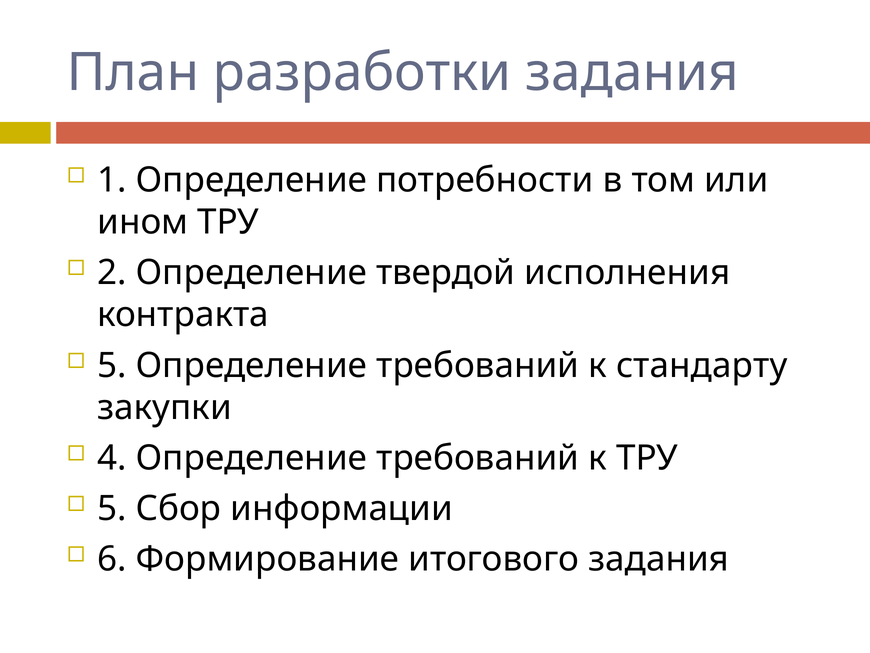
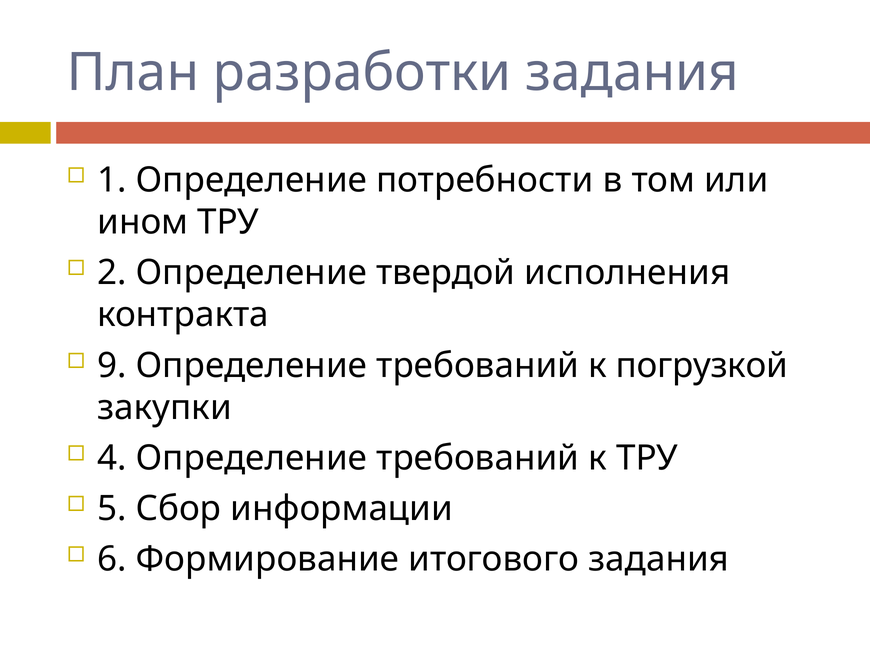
5: 5 -> 9 (112, 365)
стандарту: стандарту -> погрузкой (702, 365)
